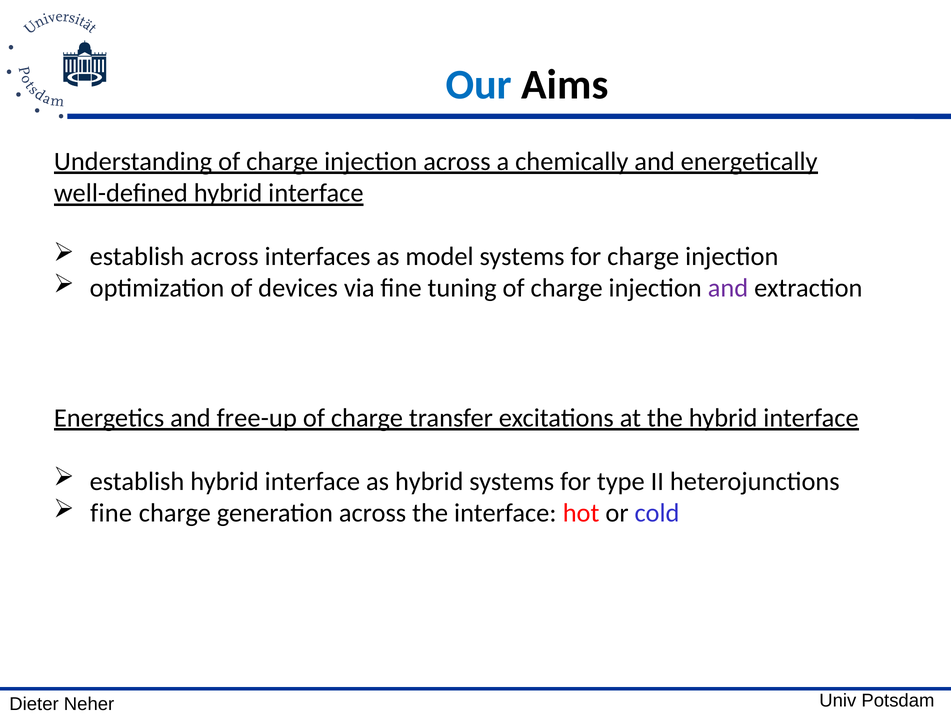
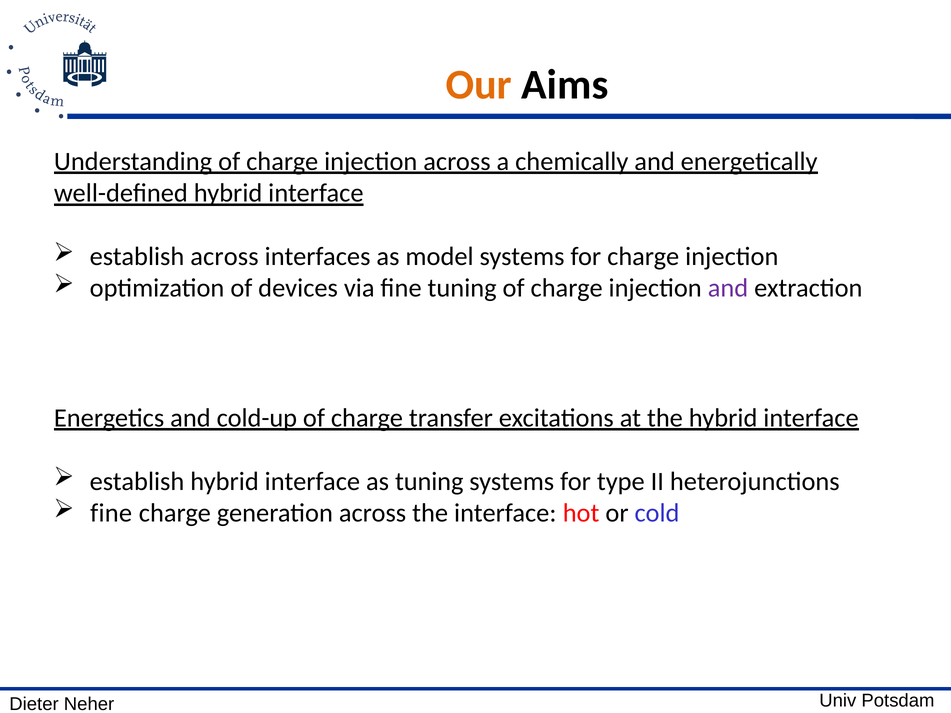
Our colour: blue -> orange (479, 85)
free-up: free-up -> cold-up (257, 418)
as hybrid: hybrid -> tuning (429, 482)
